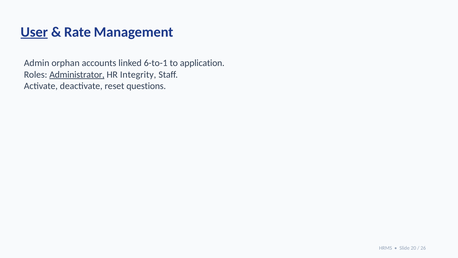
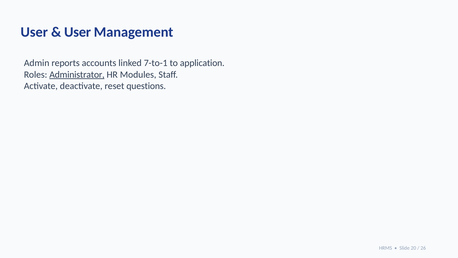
User underline: present -> none (34, 32)
Rate: Rate -> User (78, 32)
orphan: orphan -> reports (66, 63)
6-to-1: 6-to-1 -> 7-to-1 (156, 63)
Integrity: Integrity -> Modules (138, 74)
